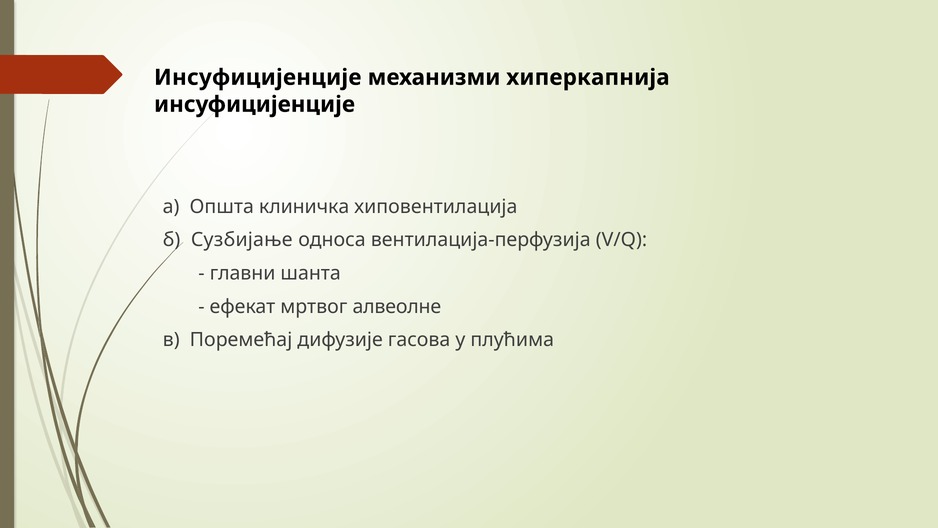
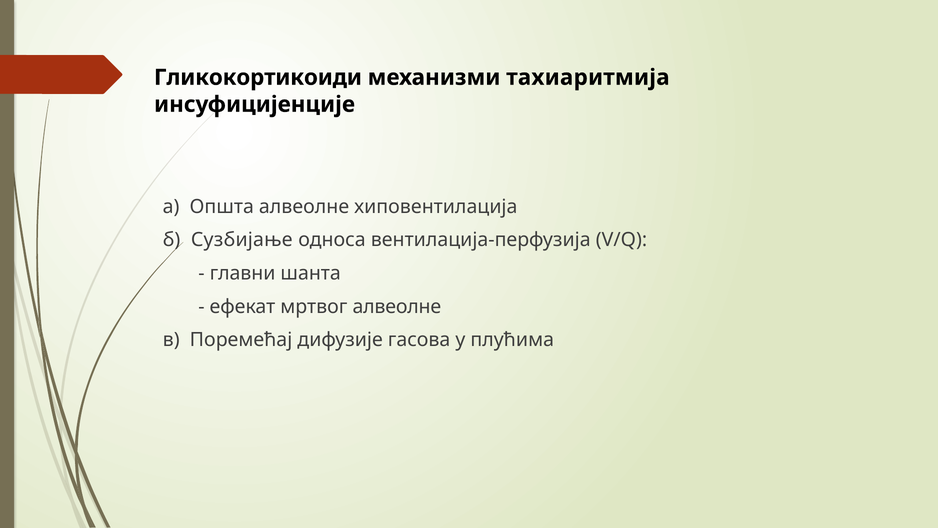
Инсуфицијенције: Инсуфицијенције -> Гликокортикоиди (258, 77)
хиперкапнија: хиперкапнија -> тахиаритмија (588, 77)
Општа клиничка: клиничка -> алвеолне (304, 207)
